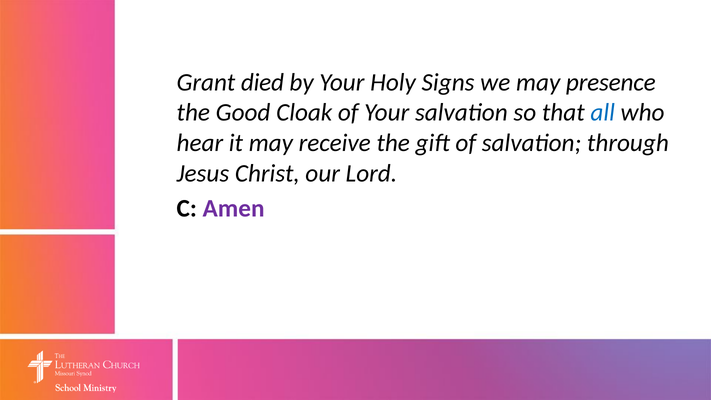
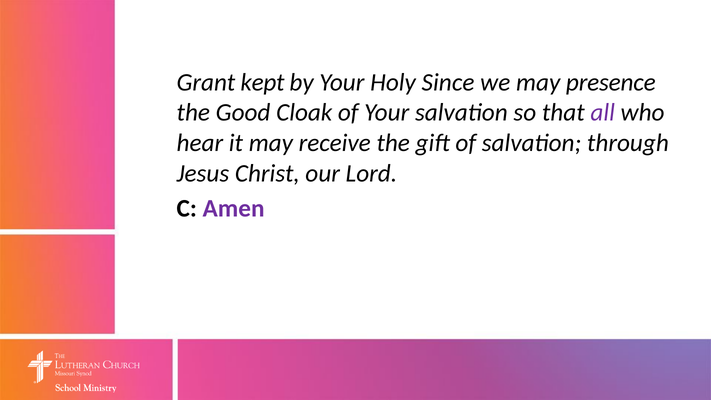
died: died -> kept (262, 82)
Signs: Signs -> Since (448, 82)
all colour: blue -> purple (603, 113)
